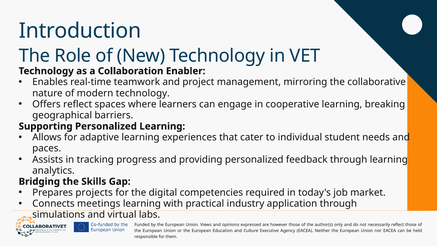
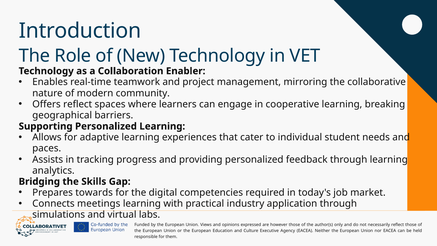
modern technology: technology -> community (143, 93)
projects: projects -> towards (94, 192)
